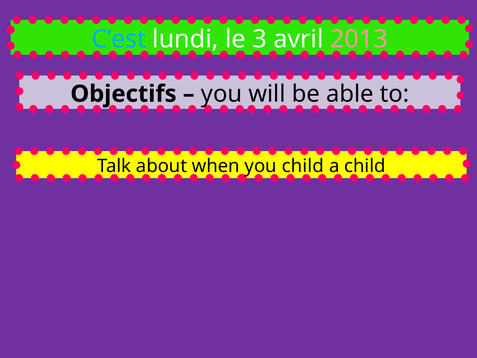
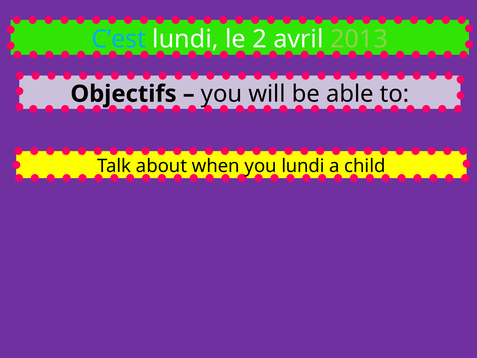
3: 3 -> 2 (260, 39)
2013 colour: pink -> light green (359, 39)
you child: child -> lundi (303, 166)
